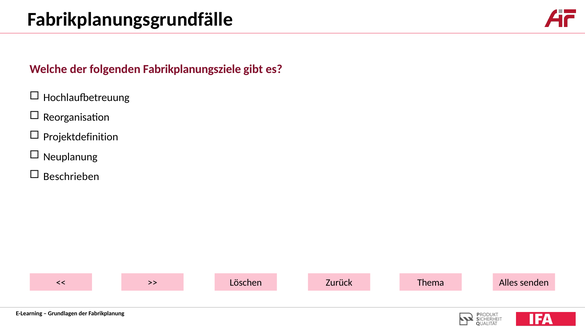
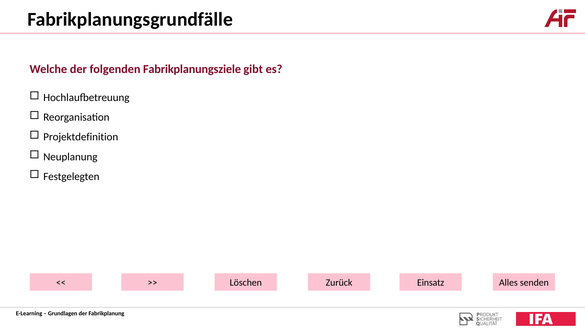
Beschrieben: Beschrieben -> Festgelegten (71, 177)
Thema: Thema -> Einsatz (431, 283)
